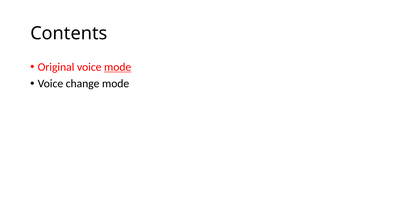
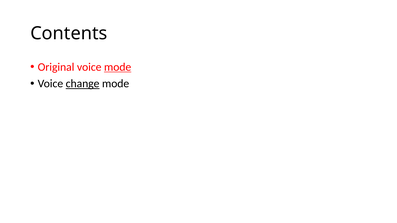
change underline: none -> present (83, 84)
